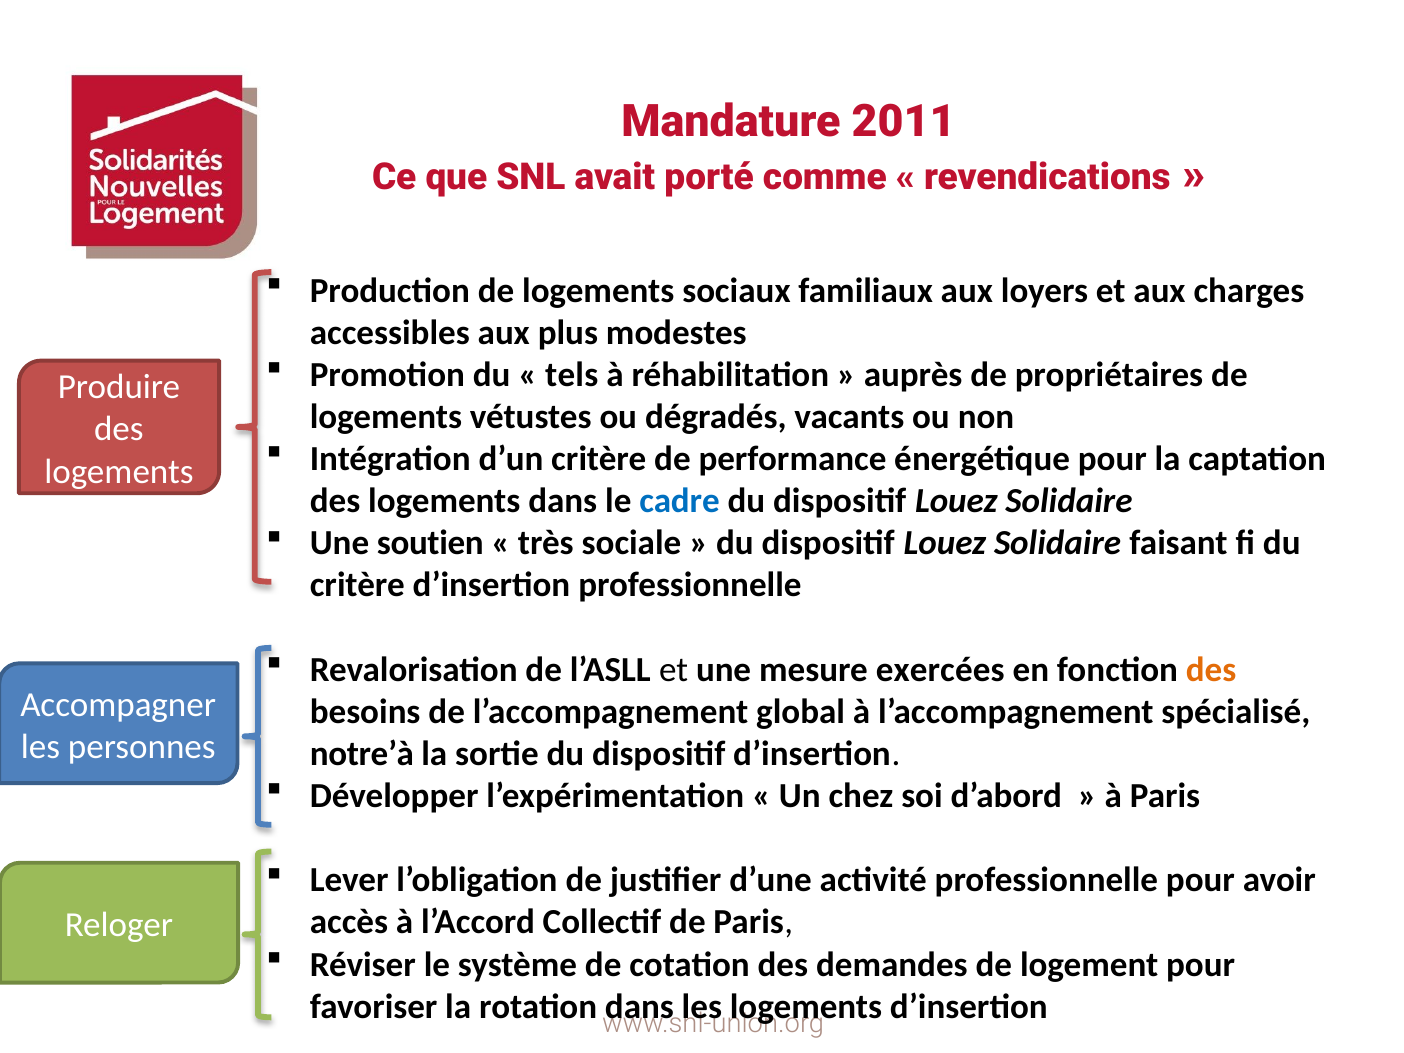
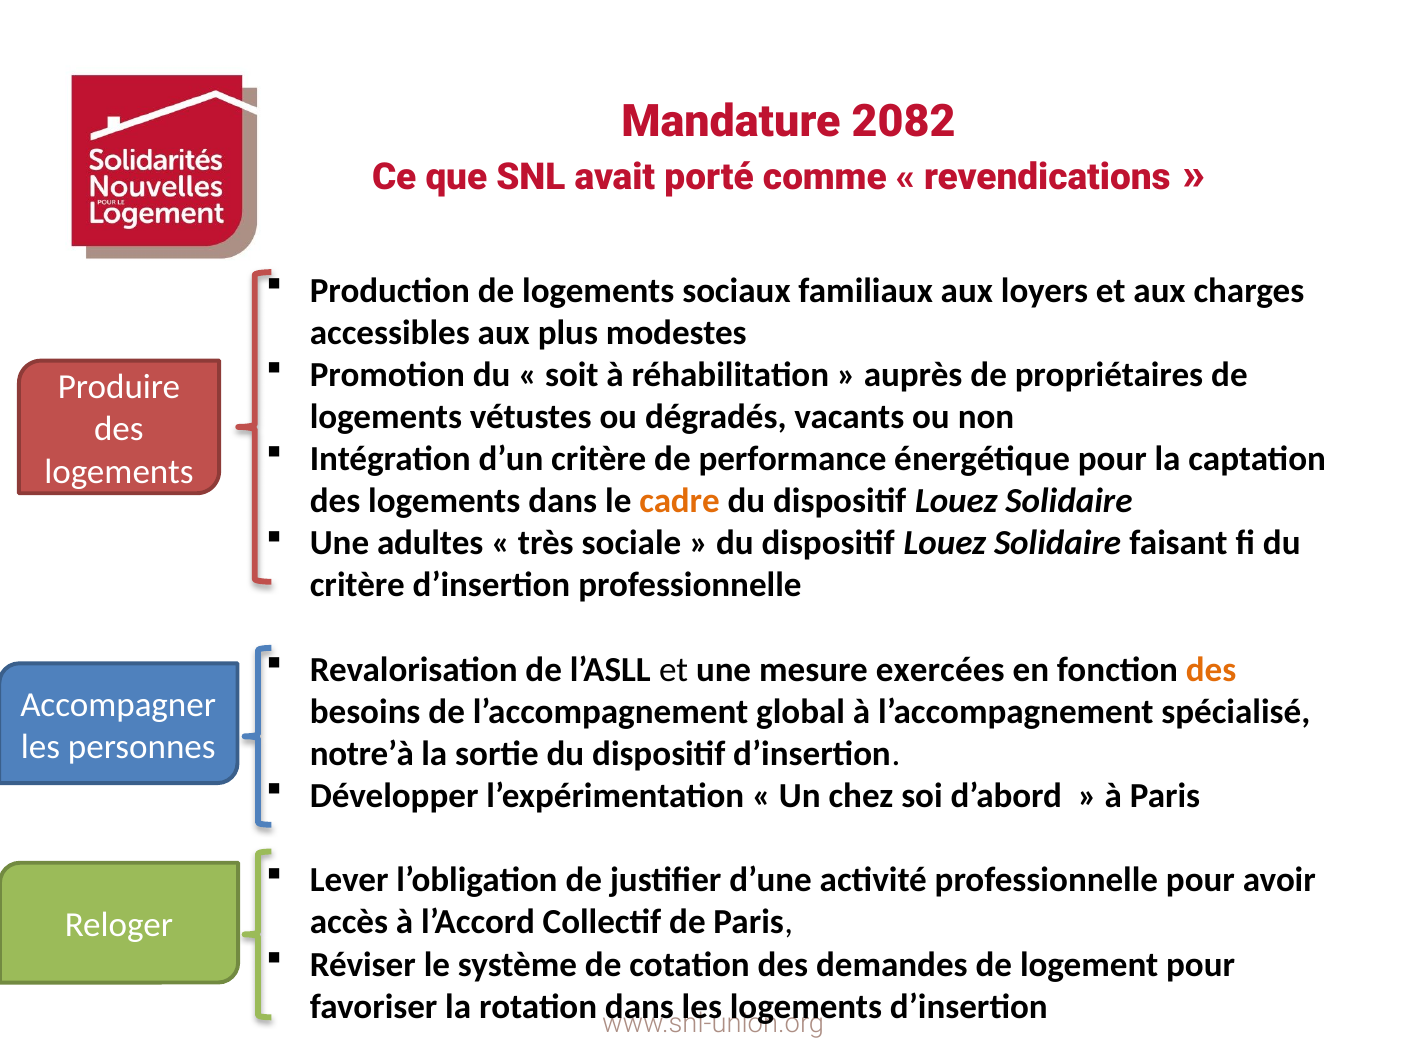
2011: 2011 -> 2082 (904, 121)
tels: tels -> soit (572, 375)
cadre colour: blue -> orange (679, 501)
soutien: soutien -> adultes (430, 543)
